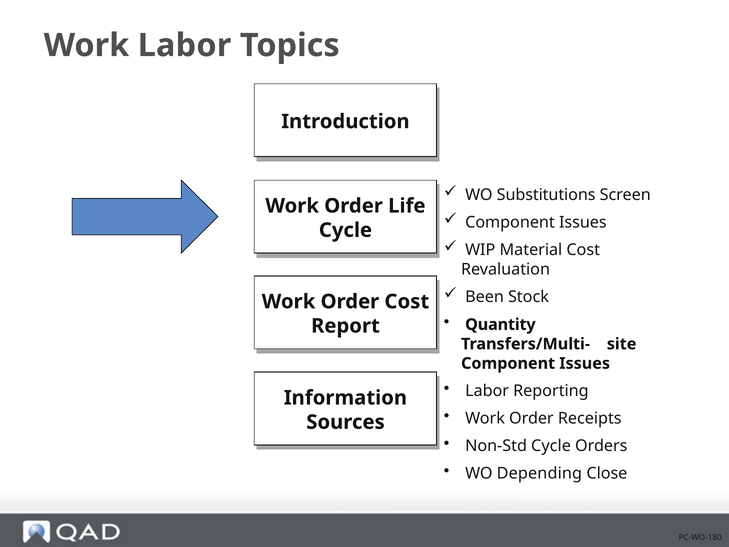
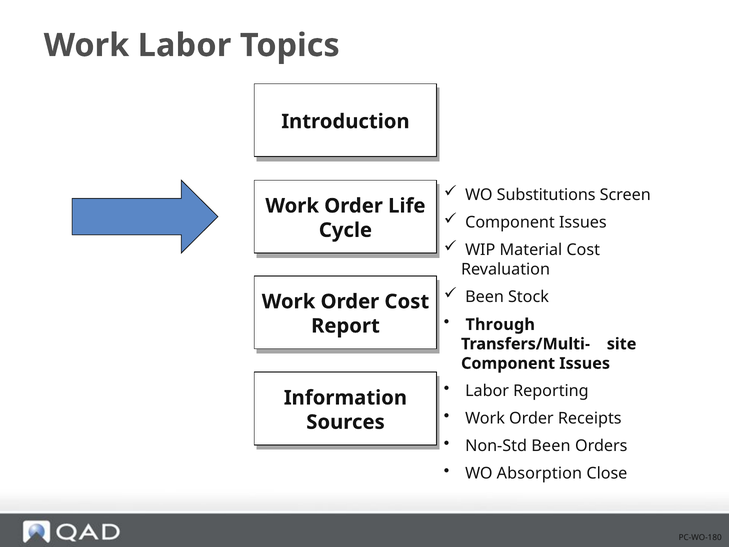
Quantity: Quantity -> Through (500, 324)
Non-Std Cycle: Cycle -> Been (551, 446)
Depending: Depending -> Absorption (539, 473)
